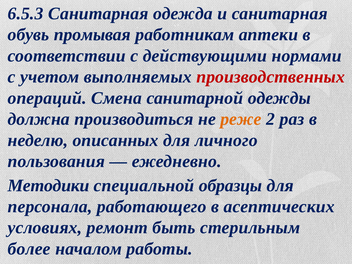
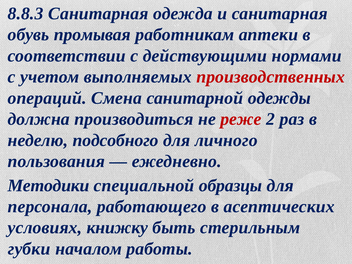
6.5.3: 6.5.3 -> 8.8.3 (25, 14)
реже colour: orange -> red (241, 119)
описанных: описанных -> подсобного (116, 140)
ремонт: ремонт -> книжку (117, 228)
более: более -> губки (29, 249)
